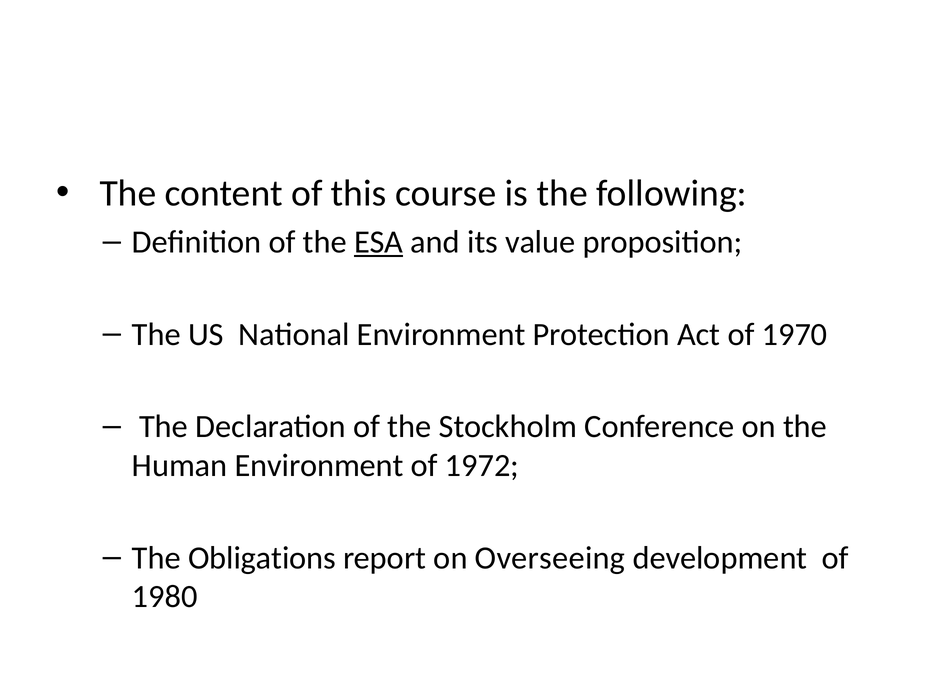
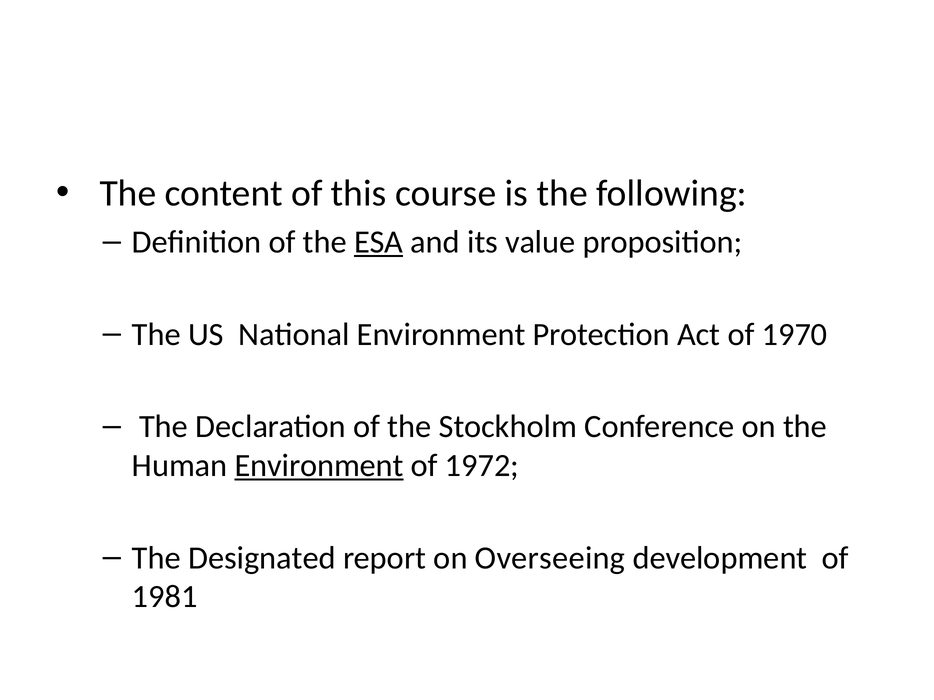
Environment underline: none -> present (319, 466)
Obligations: Obligations -> Designated (262, 558)
1980: 1980 -> 1981 (165, 597)
